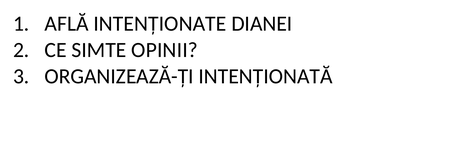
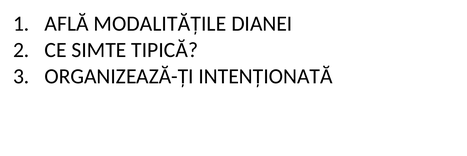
INTENȚIONATE: INTENȚIONATE -> MODALITĂȚILE (160, 24)
OPINII: OPINII -> TIPICĂ (165, 50)
